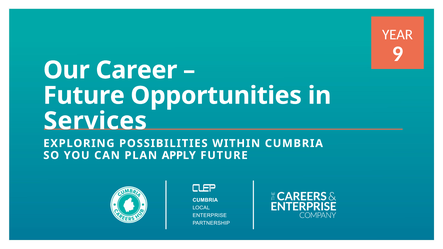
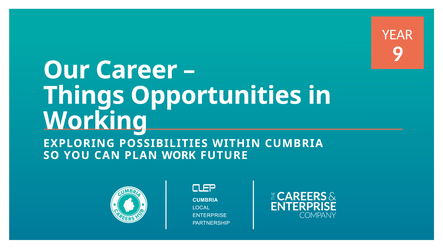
Future: Future -> Things (84, 96)
Services: Services -> Working (95, 121)
APPLY: APPLY -> WORK (179, 155)
